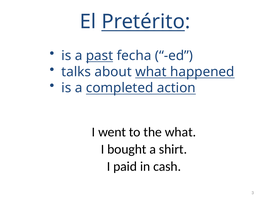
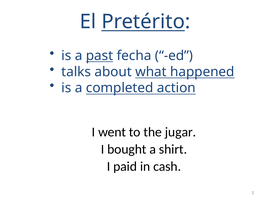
the what: what -> jugar (181, 132)
